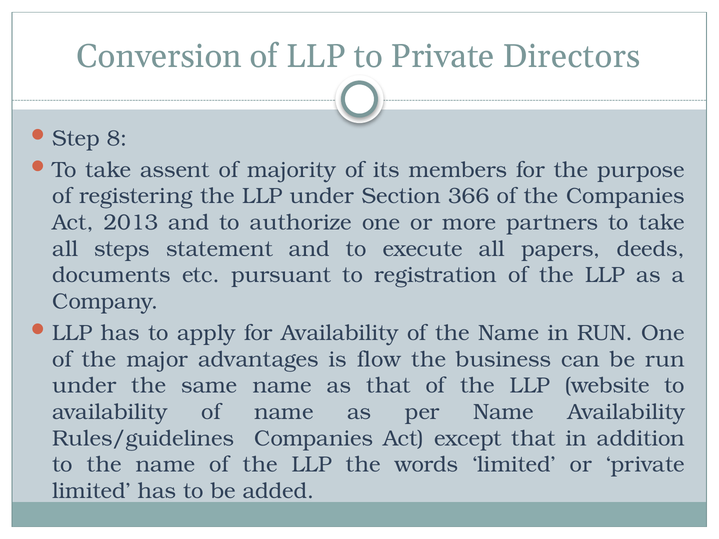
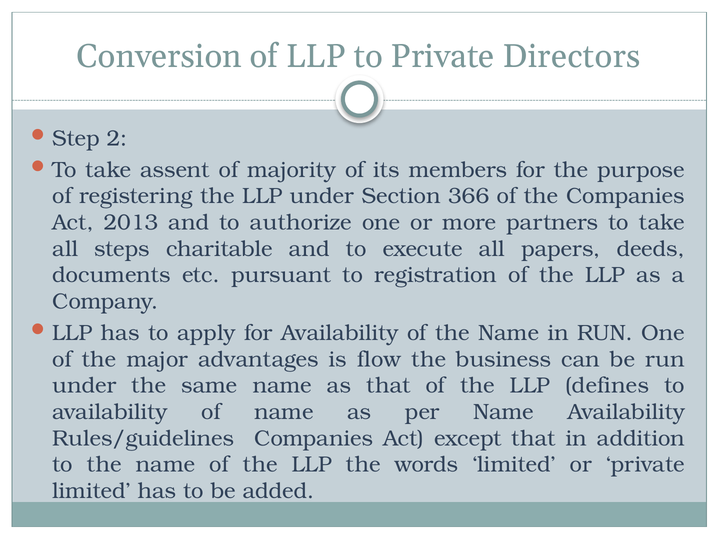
8: 8 -> 2 (117, 138)
statement: statement -> charitable (220, 249)
website: website -> defines (607, 386)
